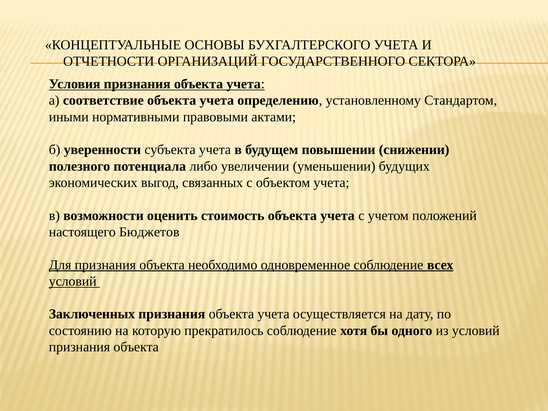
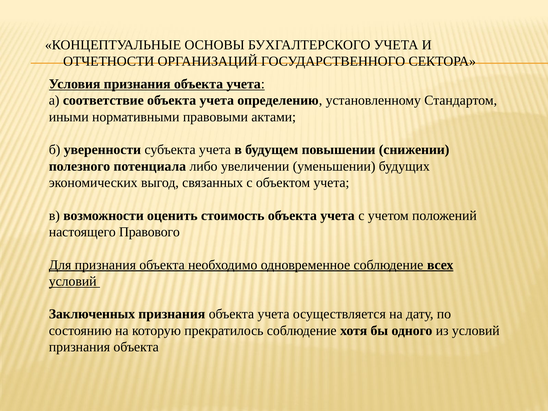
Бюджетов: Бюджетов -> Правового (149, 232)
